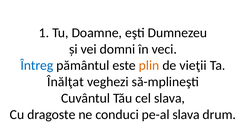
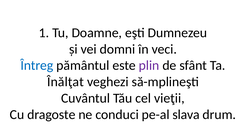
plin colour: orange -> purple (149, 66)
vieţii: vieţii -> sfânt (193, 66)
cel slava: slava -> vieţii (169, 98)
